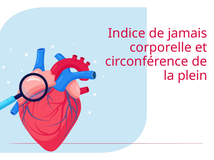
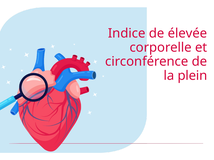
jamais: jamais -> élevée (187, 33)
